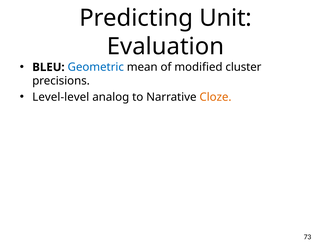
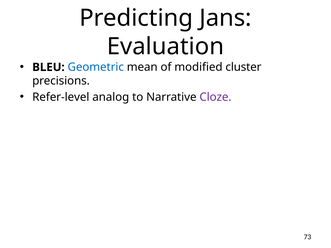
Unit: Unit -> Jans (225, 18)
Level-level: Level-level -> Refer-level (61, 97)
Cloze colour: orange -> purple (215, 97)
